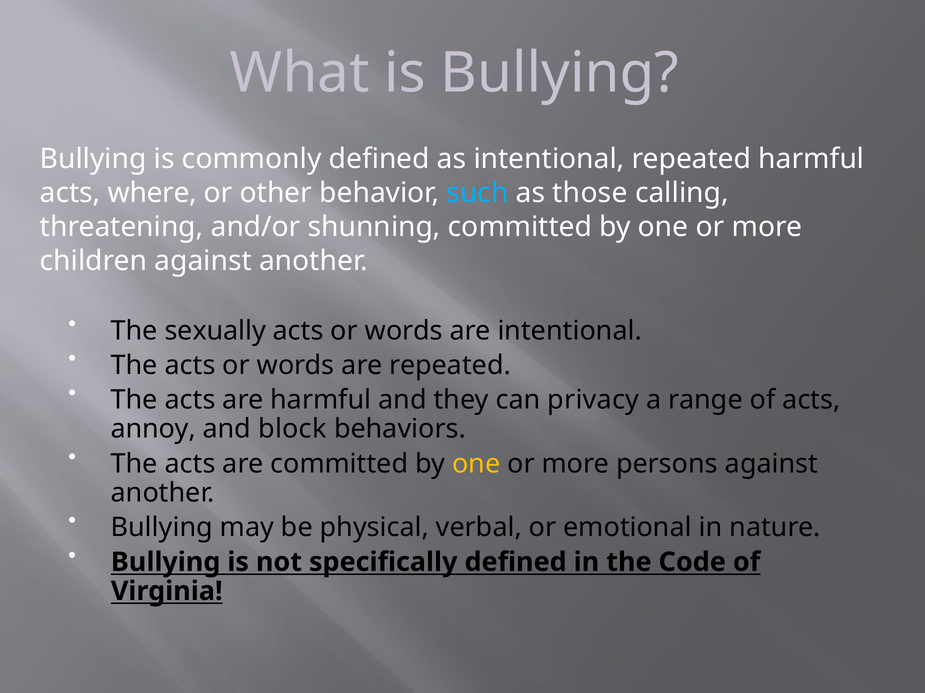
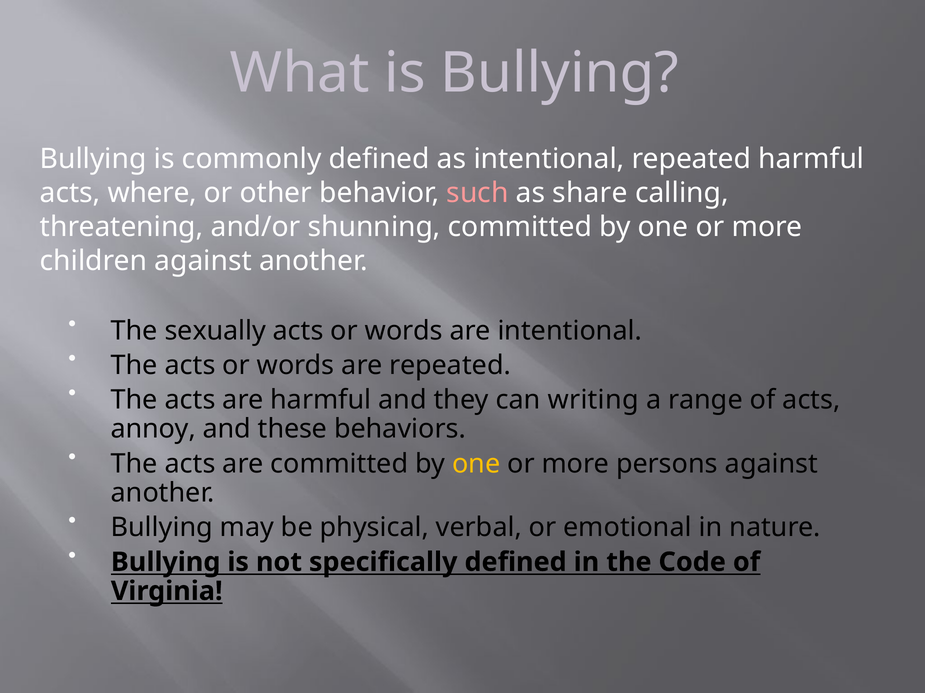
such colour: light blue -> pink (477, 193)
those: those -> share (590, 193)
privacy: privacy -> writing (593, 400)
block: block -> these (293, 429)
